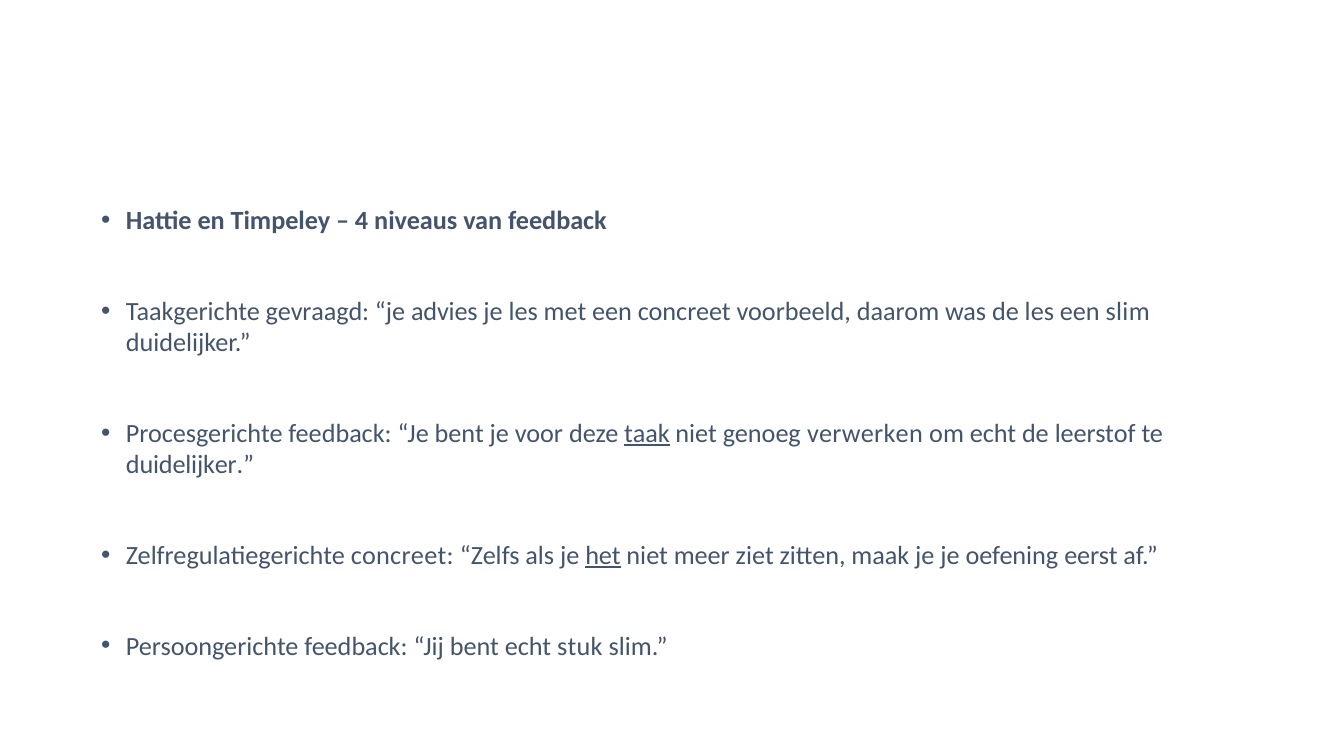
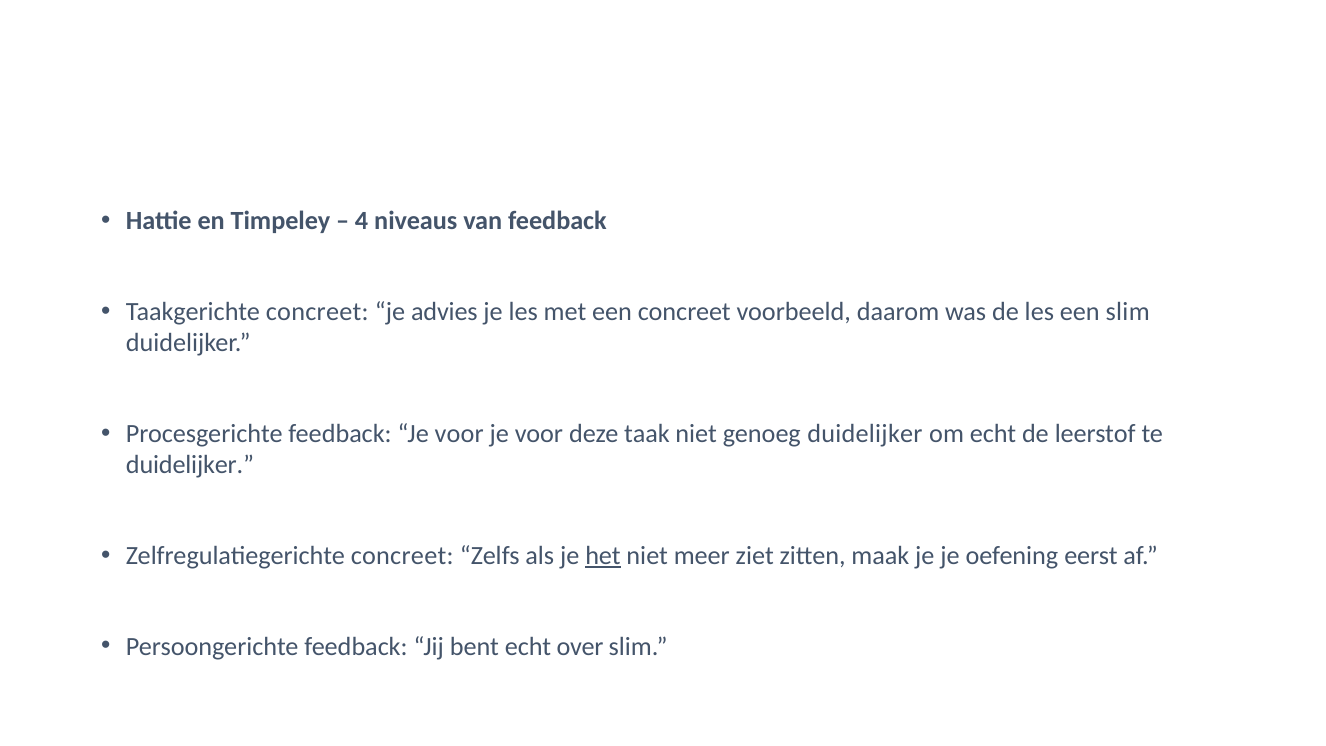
Taakgerichte gevraagd: gevraagd -> concreet (317, 312)
feedback Je bent: bent -> voor (459, 434)
taak underline: present -> none (647, 434)
genoeg verwerken: verwerken -> duidelijker (865, 434)
stuk: stuk -> over (580, 646)
